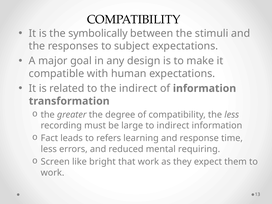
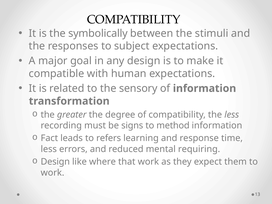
the indirect: indirect -> sensory (138, 88)
large: large -> signs (132, 126)
to indirect: indirect -> method (173, 126)
Screen: Screen -> Design (55, 162)
bright: bright -> where (102, 162)
